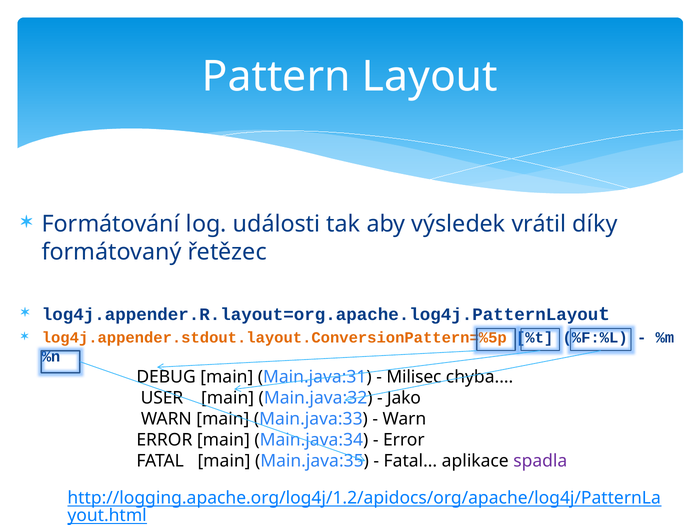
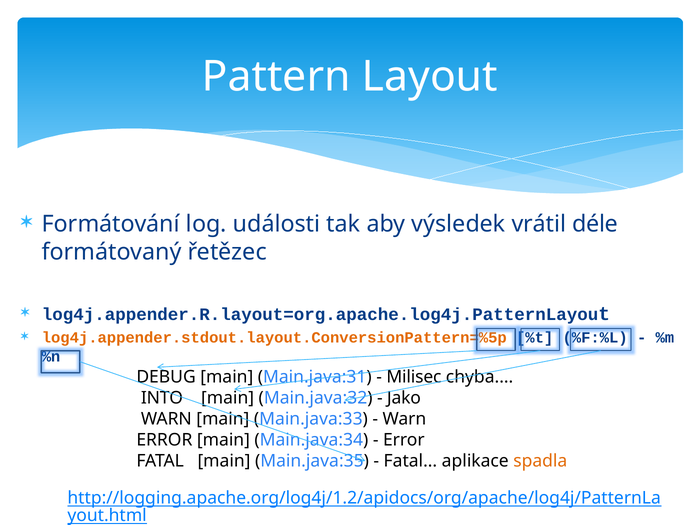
díky: díky -> déle (595, 224)
USER: USER -> INTO (162, 398)
spadla colour: purple -> orange (540, 461)
